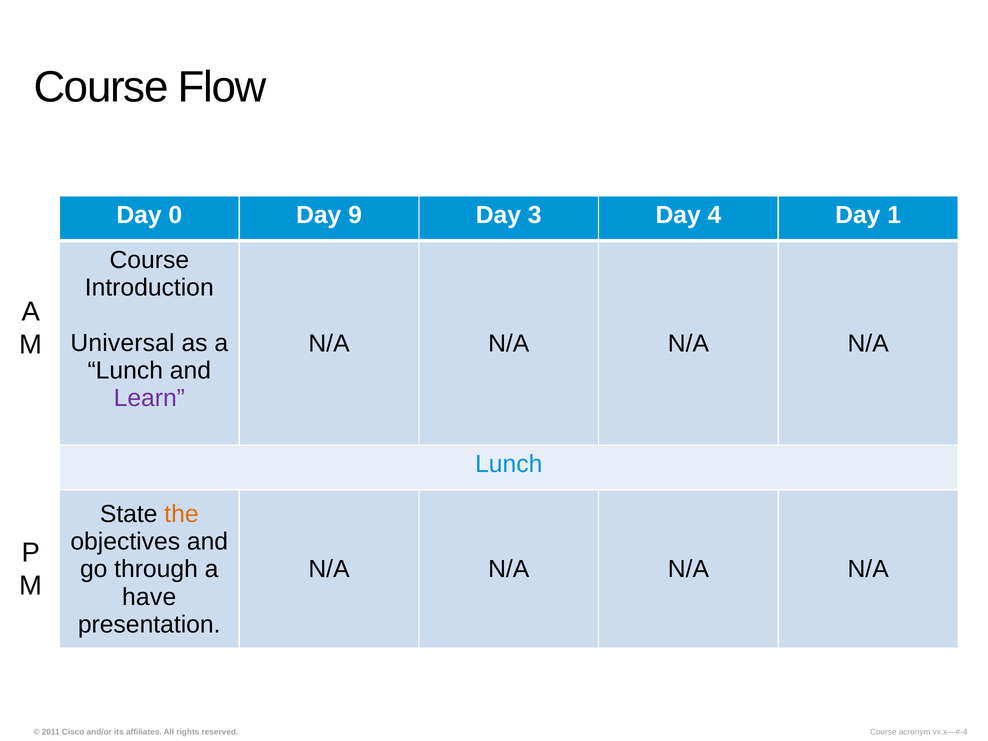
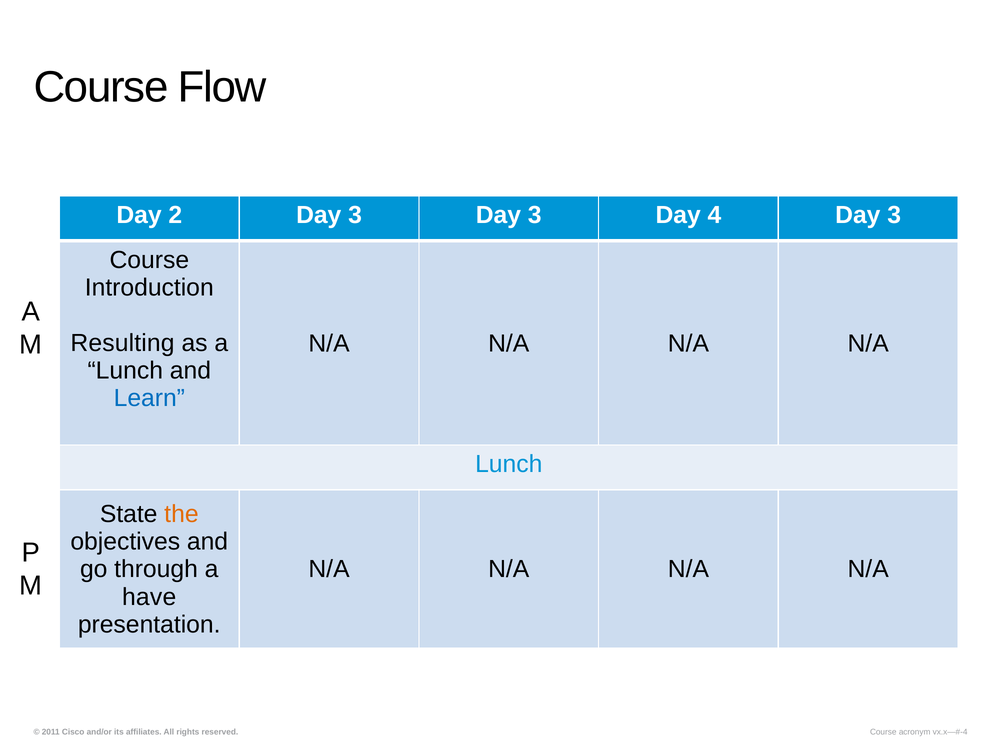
0: 0 -> 2 (175, 215)
9: 9 -> 3 (355, 215)
4 Day 1: 1 -> 3 (894, 215)
Universal: Universal -> Resulting (122, 343)
Learn colour: purple -> blue (149, 398)
